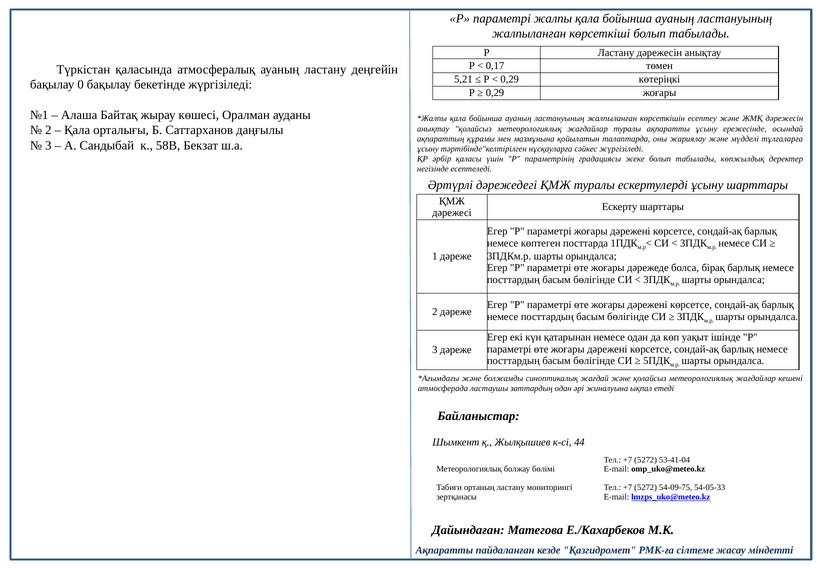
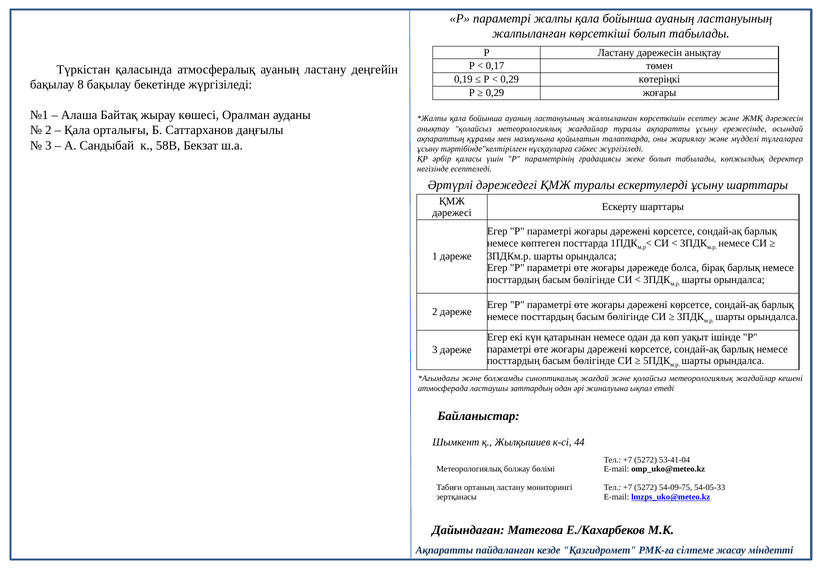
5,21: 5,21 -> 0,19 (463, 79)
0: 0 -> 8 (81, 85)
